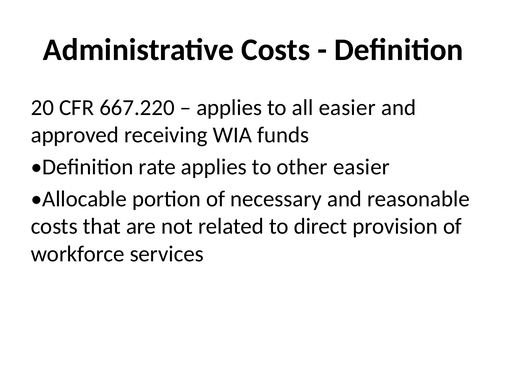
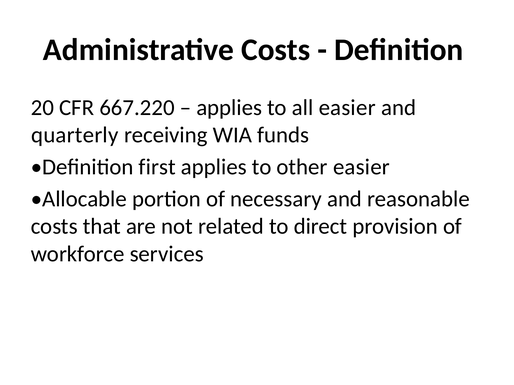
approved: approved -> quarterly (75, 135)
rate: rate -> first (157, 167)
